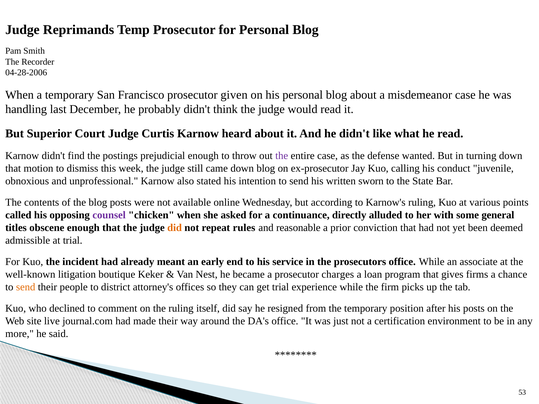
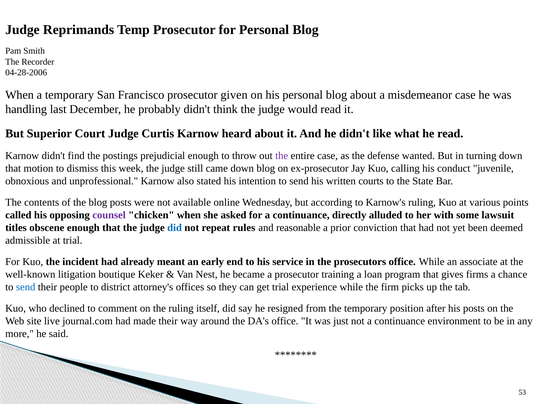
sworn: sworn -> courts (371, 181)
general: general -> lawsuit (498, 215)
did colour: orange -> blue (175, 228)
charges: charges -> training (338, 275)
send colour: orange -> blue (26, 287)
not a certification: certification -> continuance (400, 321)
